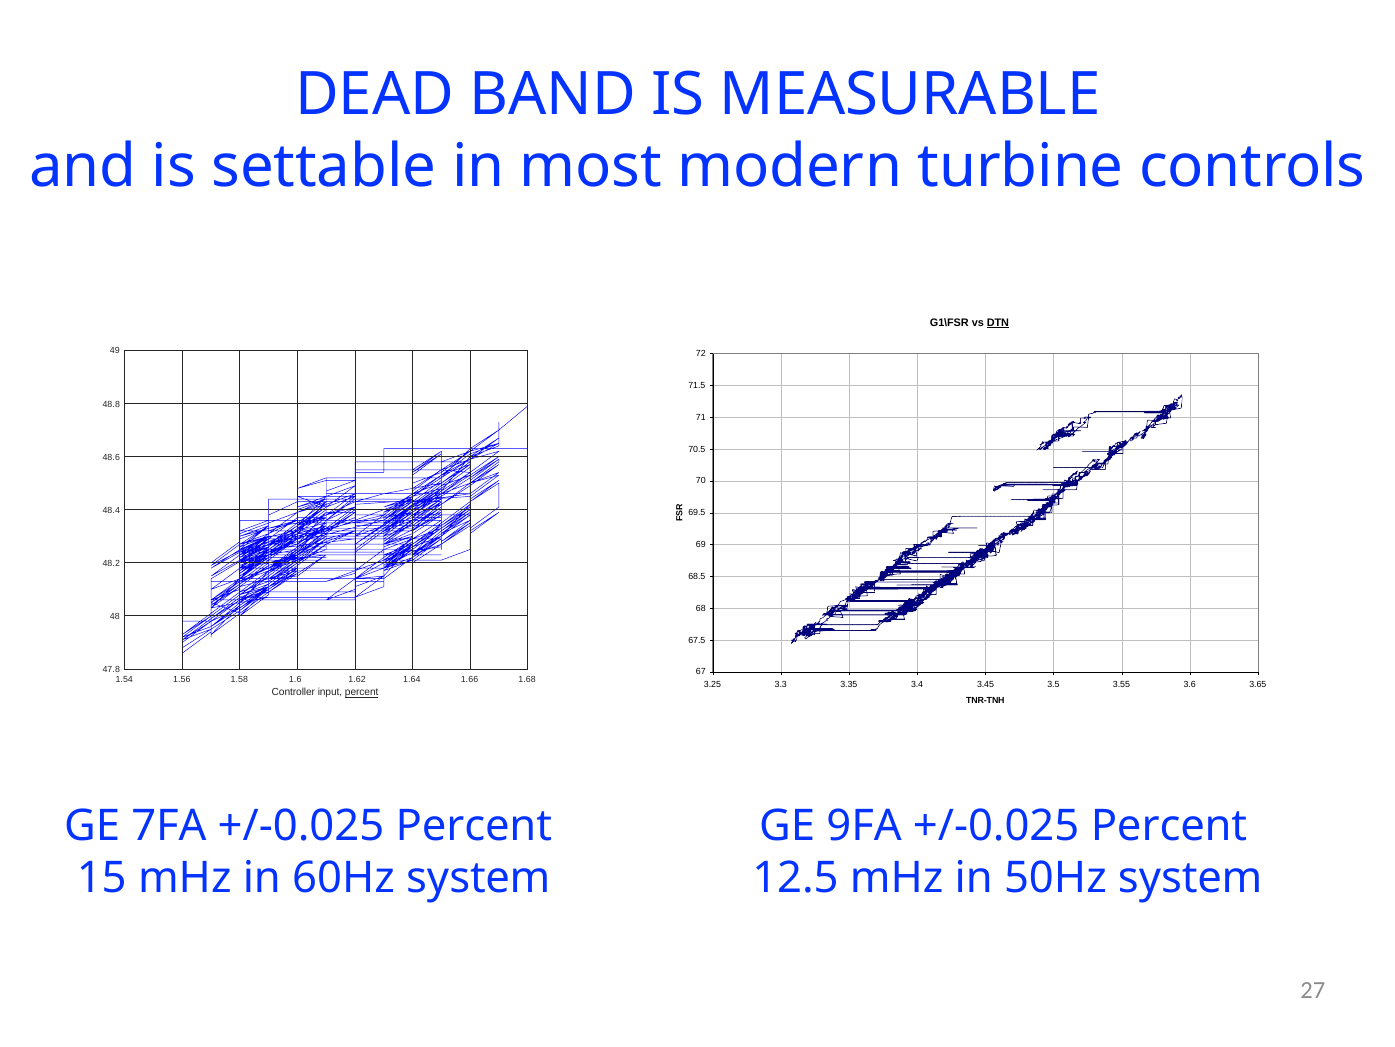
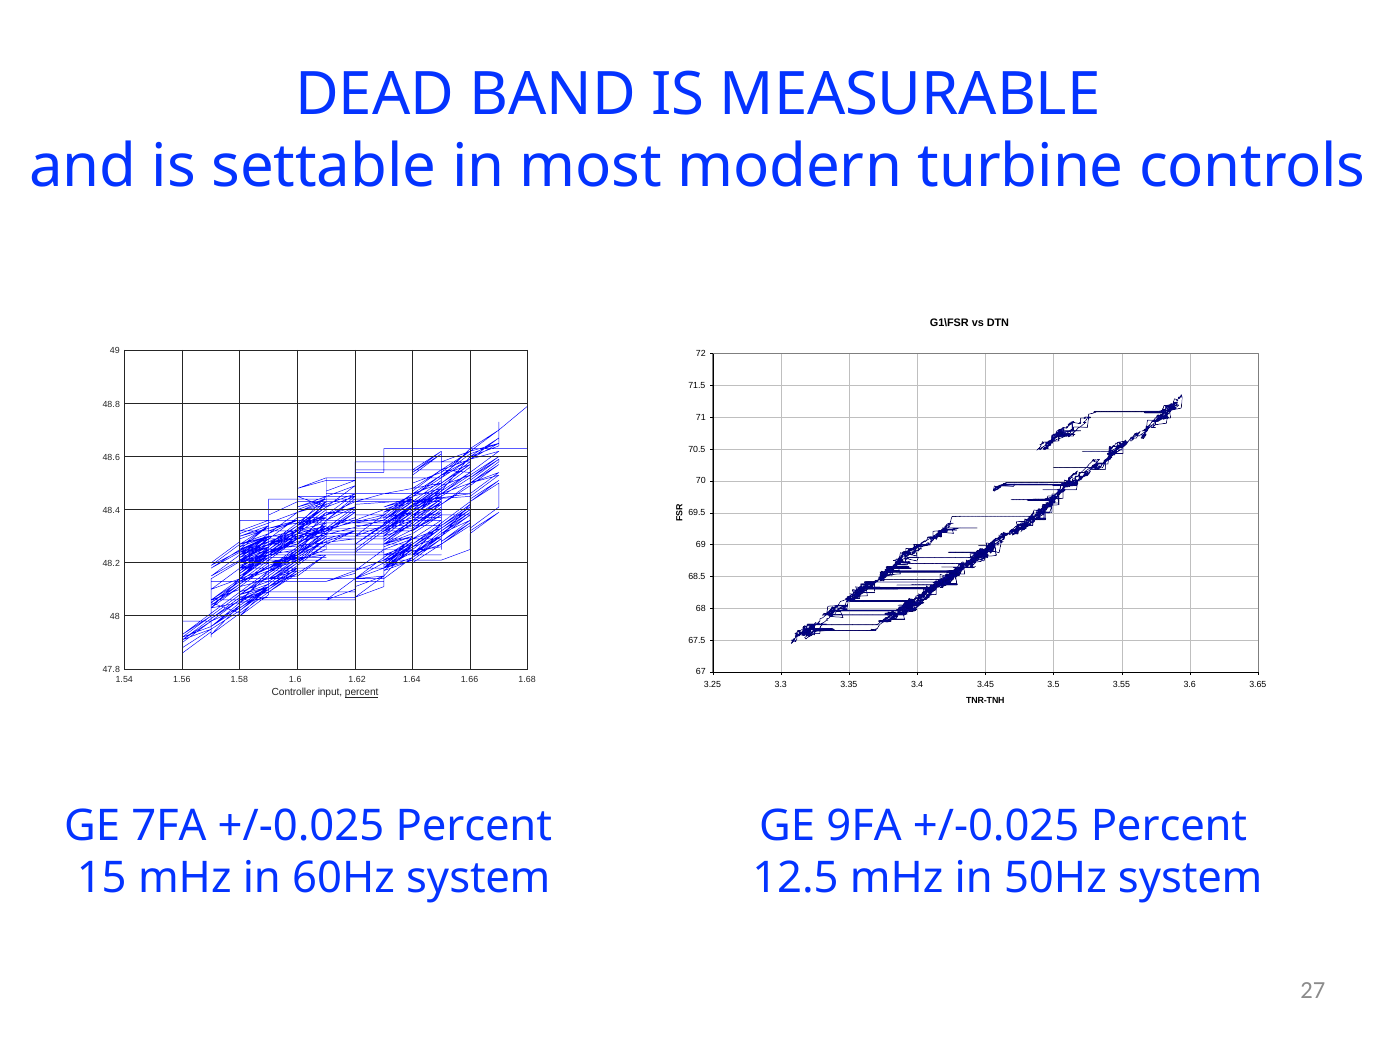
DTN underline: present -> none (998, 322)
